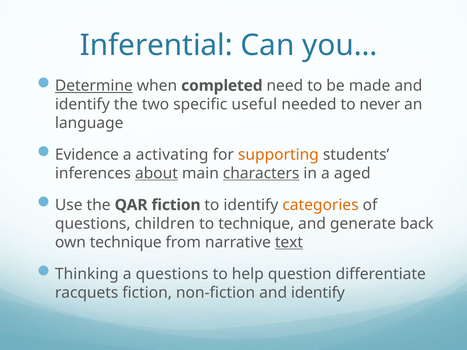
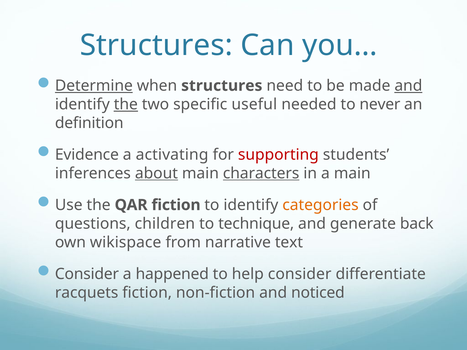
Inferential: Inferential -> Structures (156, 45)
when completed: completed -> structures (222, 86)
and underline: none -> present (408, 86)
the underline: none -> present (126, 104)
language: language -> definition (89, 123)
supporting colour: orange -> red (278, 155)
a aged: aged -> main (352, 173)
own technique: technique -> wikispace (126, 242)
text underline: present -> none (289, 242)
Thinking: Thinking -> Consider (87, 274)
a questions: questions -> happened (172, 274)
help question: question -> consider (300, 274)
non-fiction and identify: identify -> noticed (318, 293)
